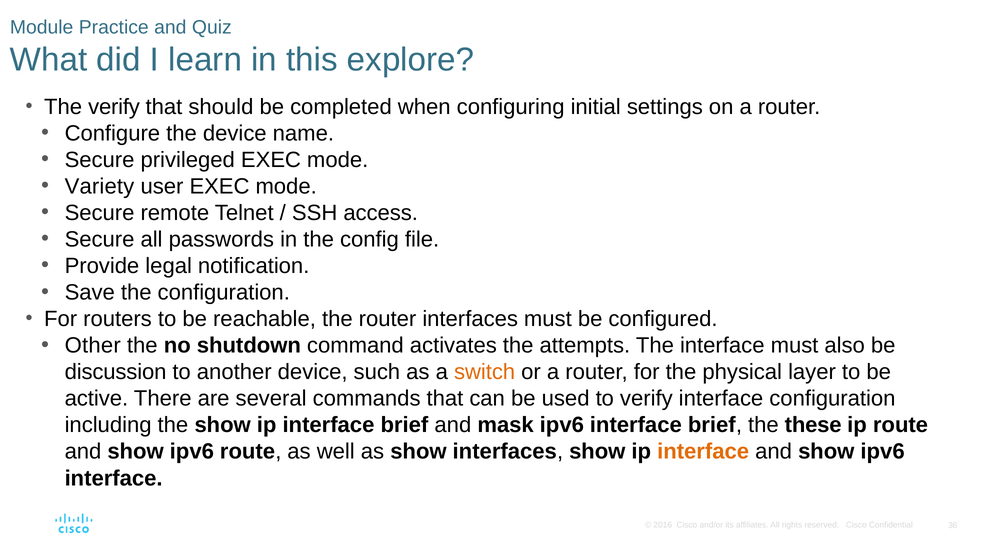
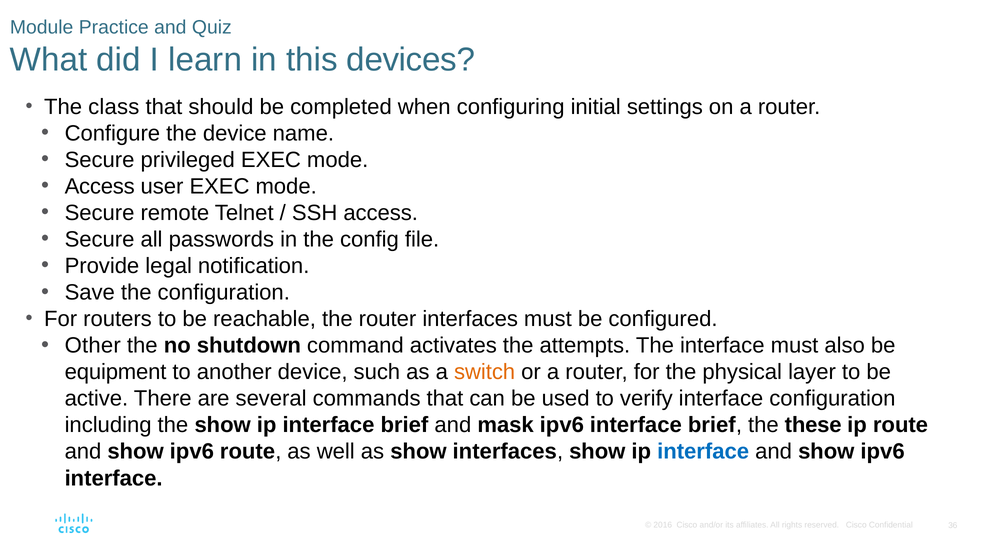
explore: explore -> devices (411, 60)
The verify: verify -> class (114, 107)
Variety: Variety -> Access (100, 186)
discussion: discussion -> equipment (116, 372)
interface colour: orange -> blue (703, 451)
